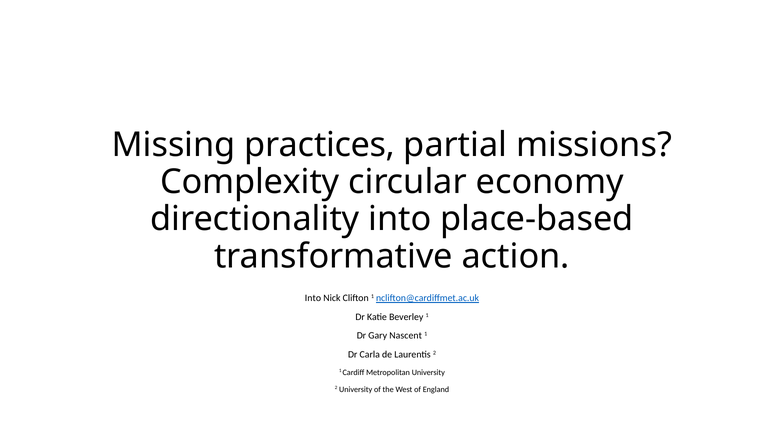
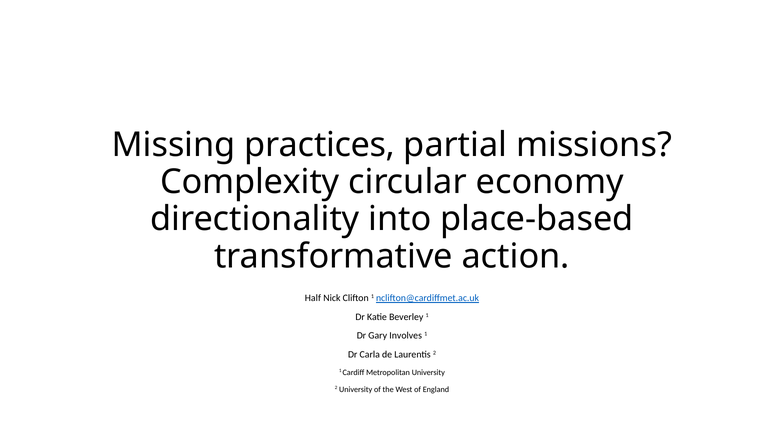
Into: Into -> Half (313, 298)
Nascent: Nascent -> Involves (406, 336)
